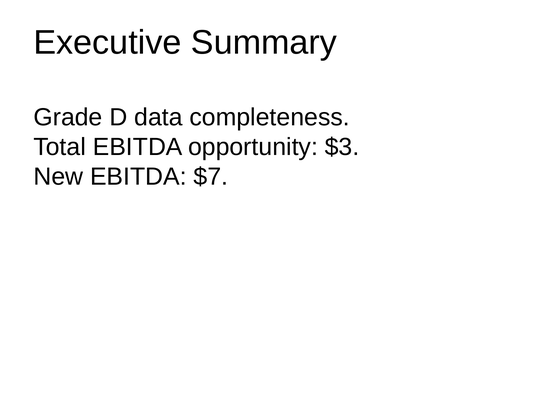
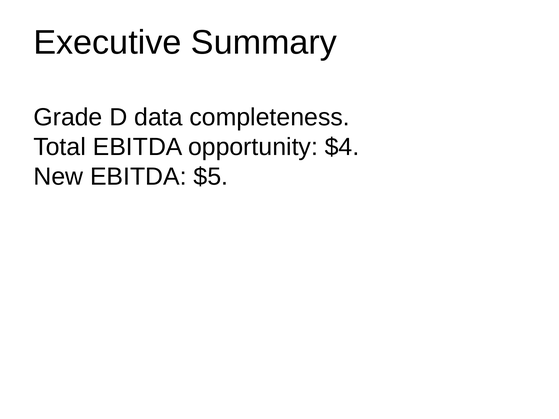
$3: $3 -> $4 (342, 147)
$7: $7 -> $5 (211, 177)
